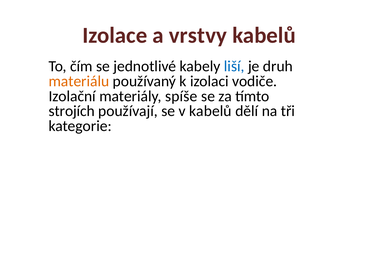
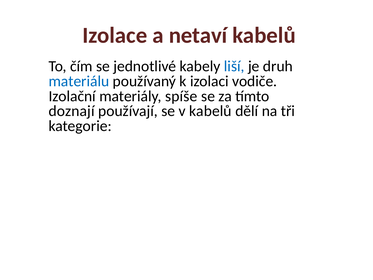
vrstvy: vrstvy -> netaví (198, 35)
materiálu colour: orange -> blue (79, 81)
strojích: strojích -> doznají (72, 111)
